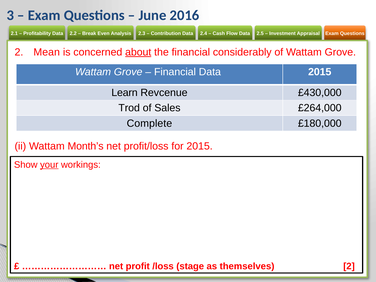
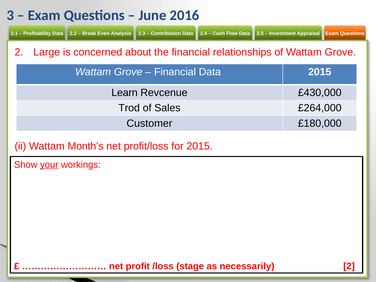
Mean: Mean -> Large (47, 52)
about underline: present -> none (138, 52)
considerably: considerably -> relationships (242, 52)
Complete: Complete -> Customer (149, 123)
themselves: themselves -> necessarily (247, 266)
